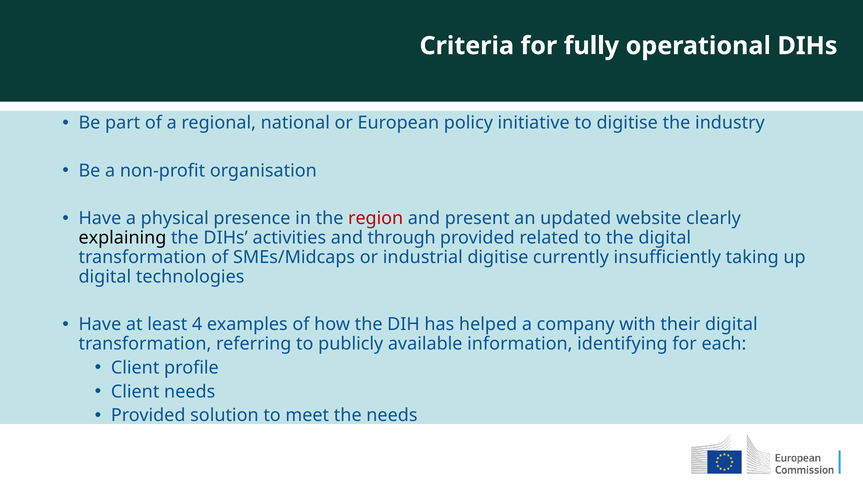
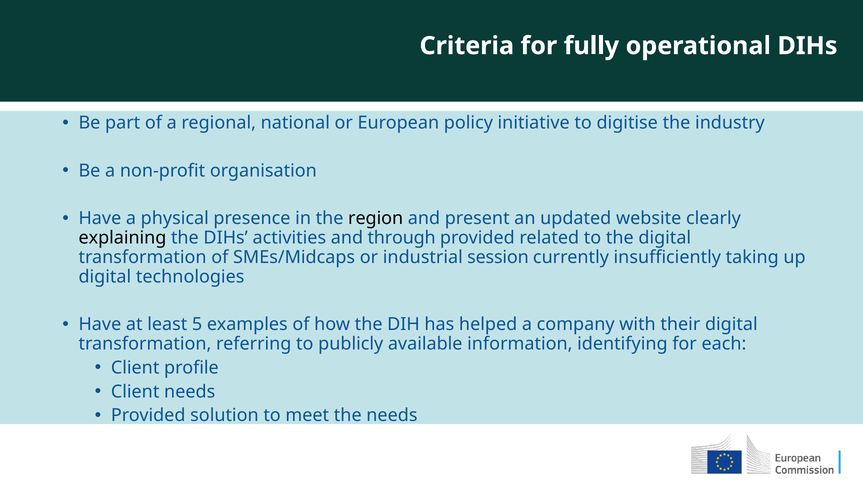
region colour: red -> black (376, 219)
industrial digitise: digitise -> session (498, 258)
4: 4 -> 5 (197, 325)
